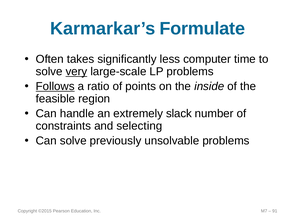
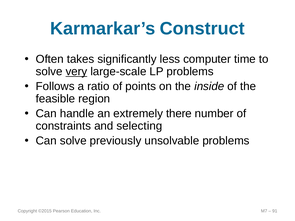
Formulate: Formulate -> Construct (202, 29)
Follows underline: present -> none (55, 86)
slack: slack -> there (179, 114)
